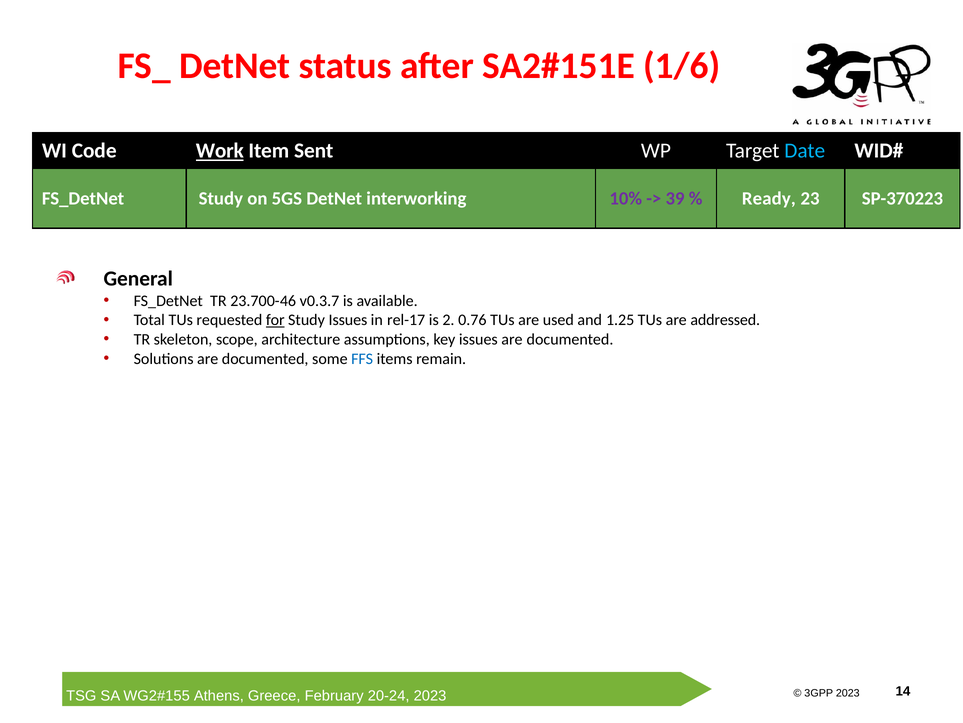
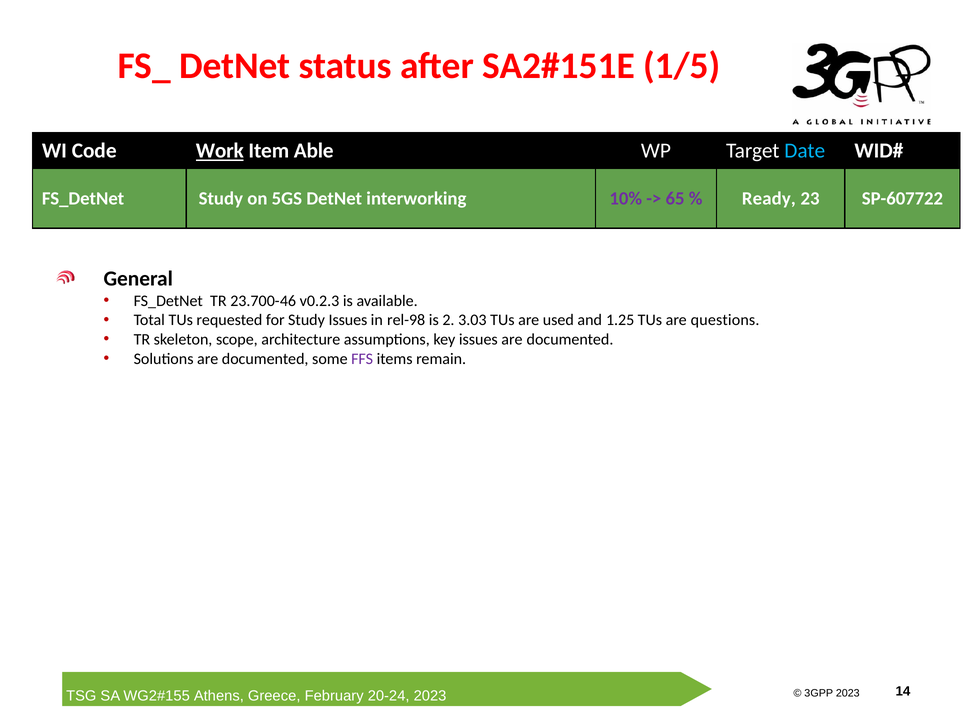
1/6: 1/6 -> 1/5 (682, 66)
Sent: Sent -> Able (314, 151)
39: 39 -> 65 (675, 198)
SP-370223: SP-370223 -> SP-607722 (902, 198)
v0.3.7: v0.3.7 -> v0.2.3 (320, 301)
for underline: present -> none (275, 320)
rel-17: rel-17 -> rel-98 (406, 320)
0.76: 0.76 -> 3.03 (472, 320)
addressed: addressed -> questions (725, 320)
FFS colour: blue -> purple (362, 358)
